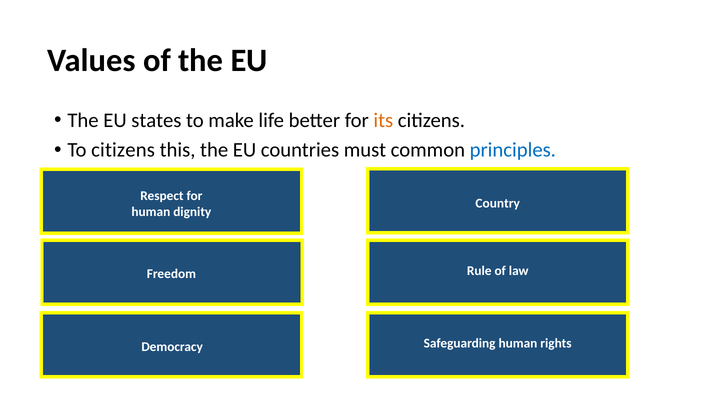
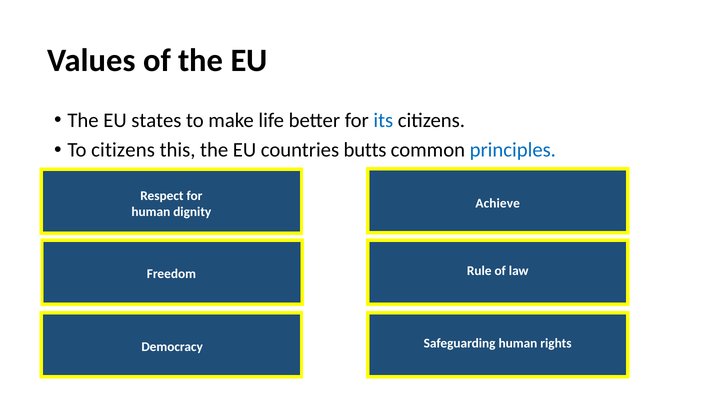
its colour: orange -> blue (383, 120)
must: must -> butts (365, 150)
Country: Country -> Achieve (498, 203)
